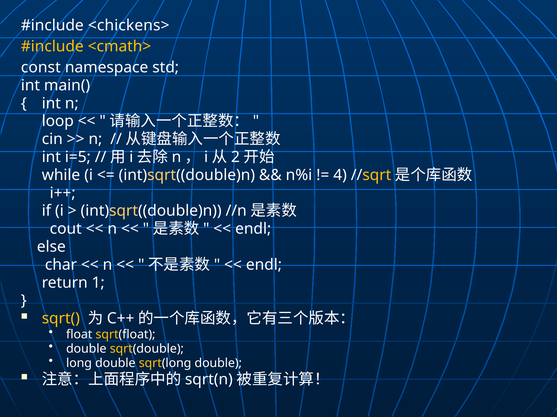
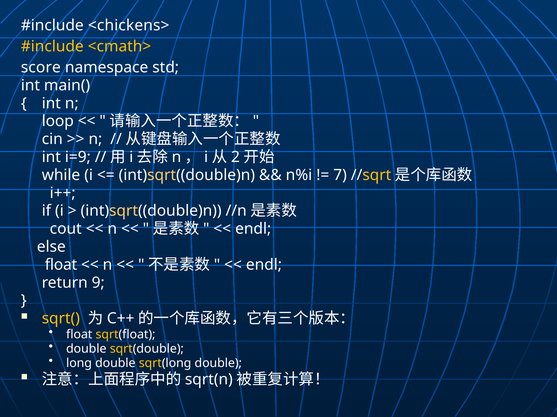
const: const -> score (41, 68)
i=5: i=5 -> i=9 (78, 157)
4: 4 -> 7 (340, 175)
char: char -> float (61, 265)
1: 1 -> 9 (98, 283)
